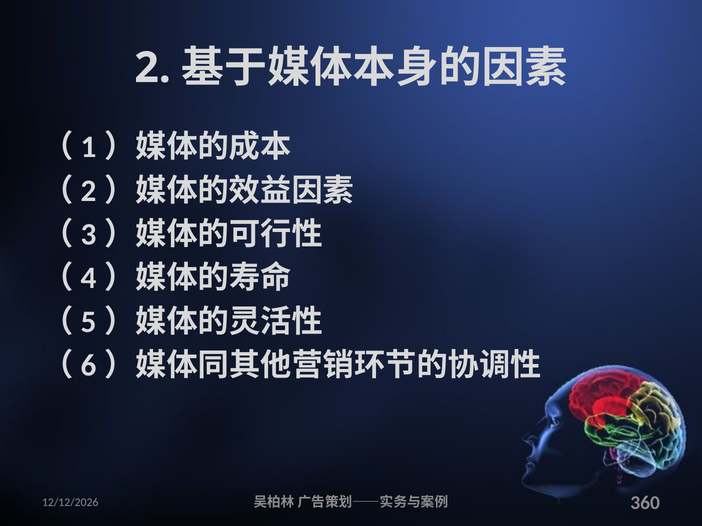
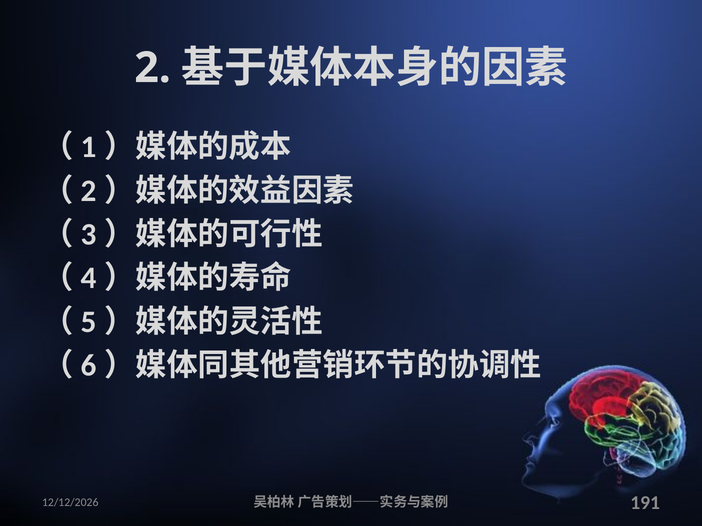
360: 360 -> 191 (645, 503)
